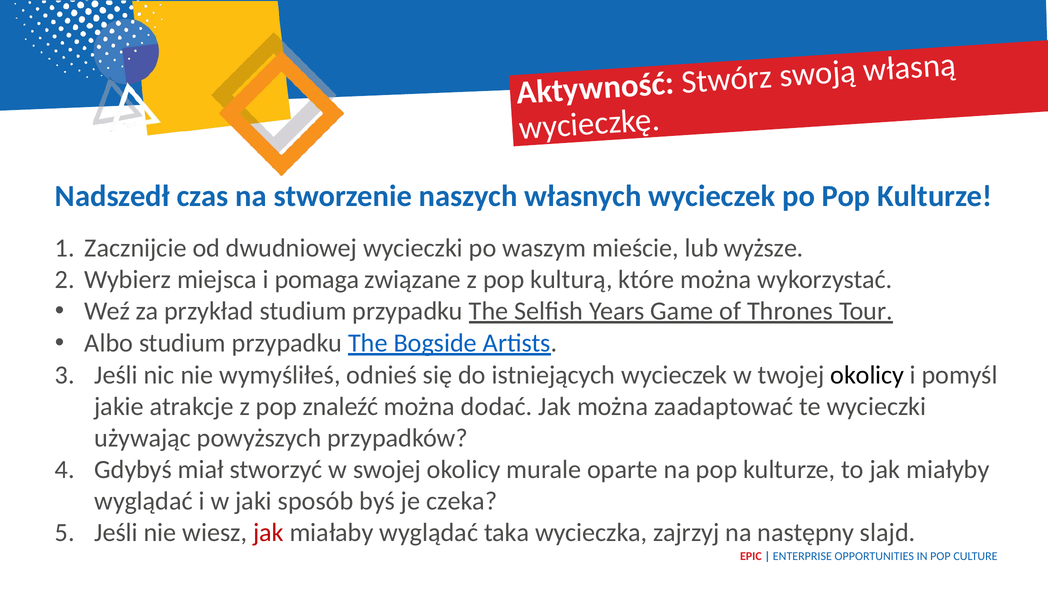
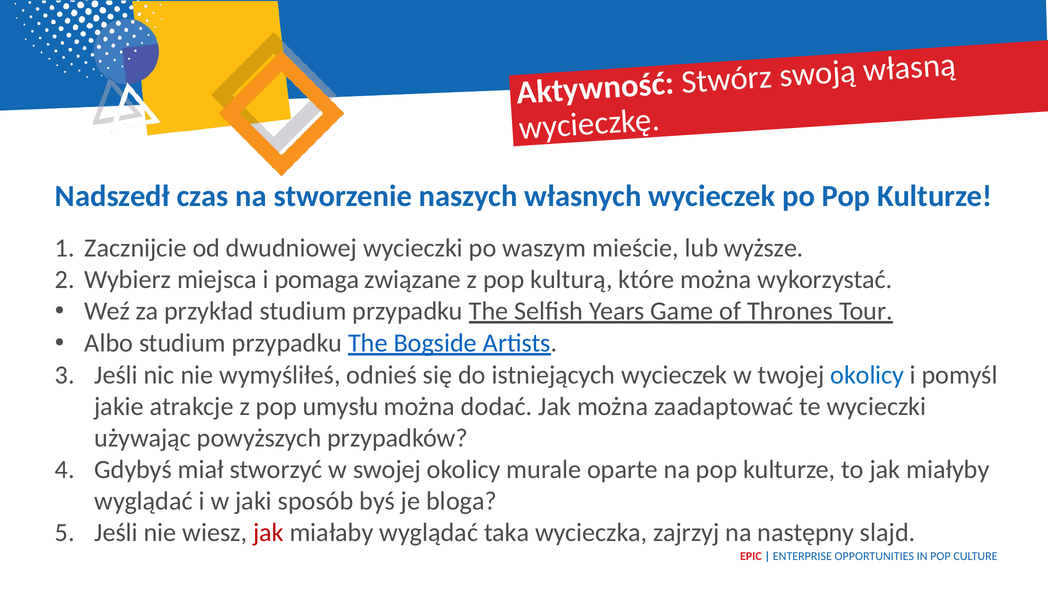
okolicy colour: black -> blue (867, 375)
znaleźć: znaleźć -> umysłu (341, 406)
czeka: czeka -> bloga (462, 501)
